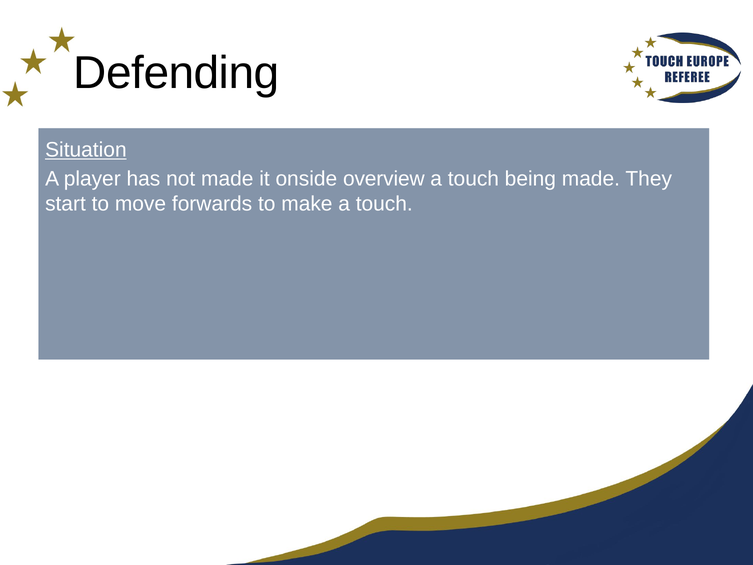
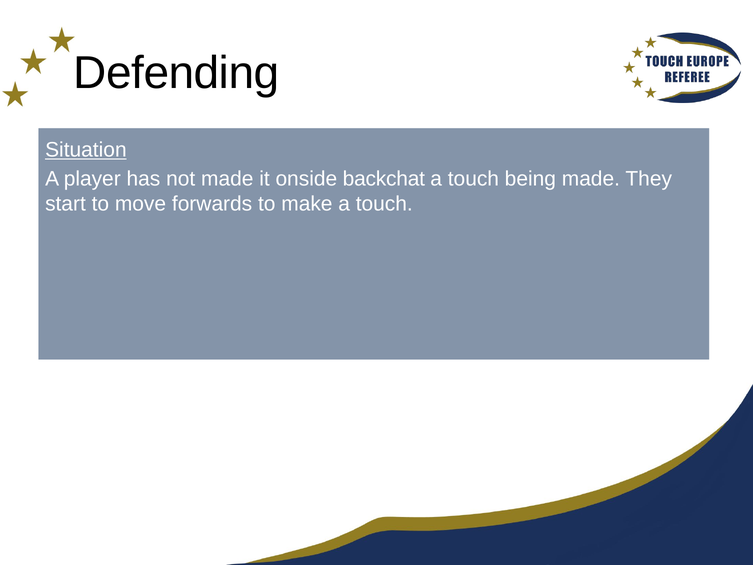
overview: overview -> backchat (384, 179)
